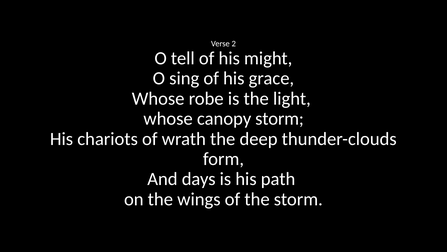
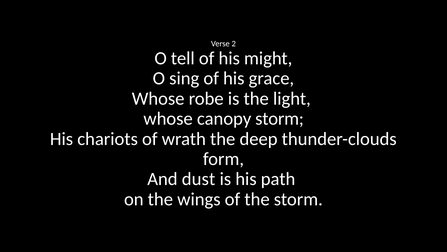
days: days -> dust (199, 179)
